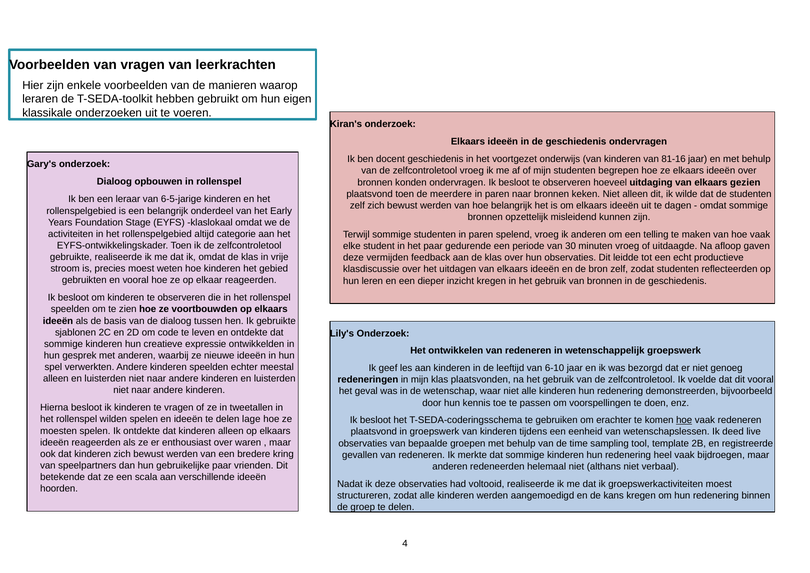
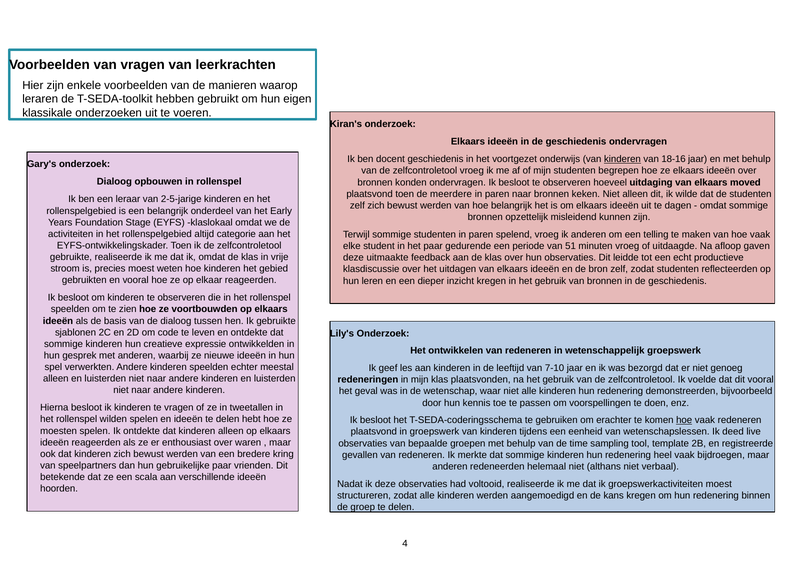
kinderen underline: none -> present (622, 159)
81-16: 81-16 -> 18-16 (674, 159)
gezien: gezien -> moved (745, 182)
6-5-jarige: 6-5-jarige -> 2-5-jarige (181, 199)
30: 30 -> 51 (571, 246)
vermijden: vermijden -> uitmaakte (388, 258)
6-10: 6-10 -> 7-10 (555, 368)
lage: lage -> hebt (251, 419)
